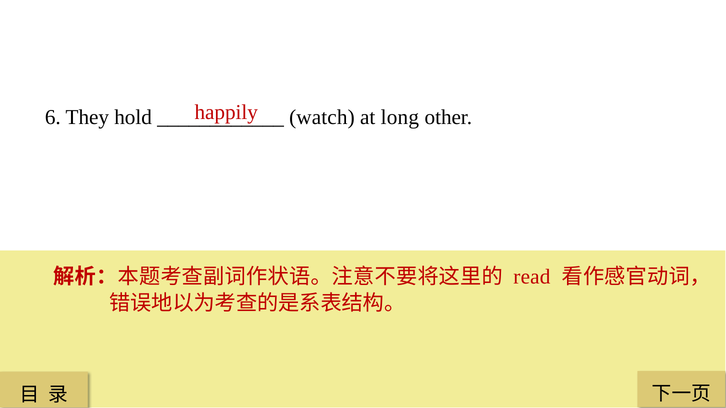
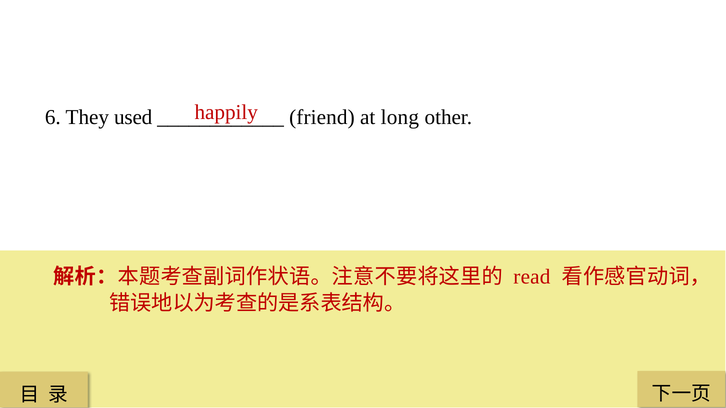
hold: hold -> used (133, 117)
watch: watch -> friend (322, 117)
